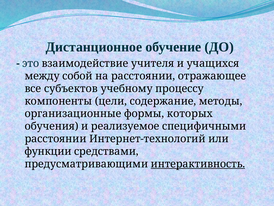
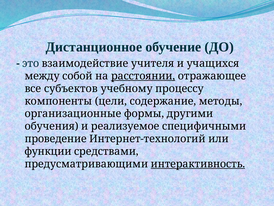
расстоянии underline: none -> present (143, 76)
которых: которых -> другими (190, 113)
расстоянии: расстоянии -> проведение (56, 139)
